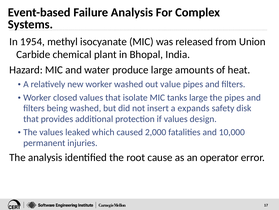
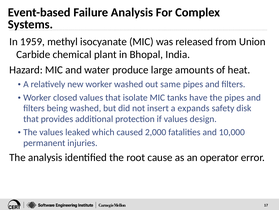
1954: 1954 -> 1959 (32, 42)
value: value -> same (170, 84)
tanks large: large -> have (198, 97)
